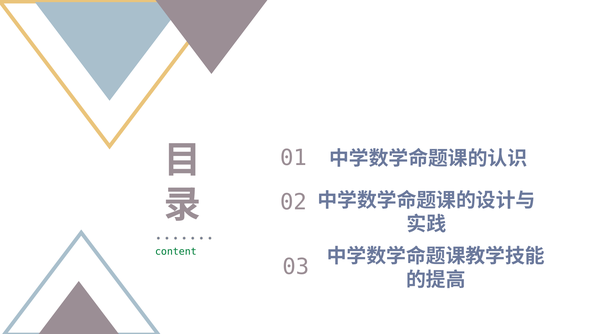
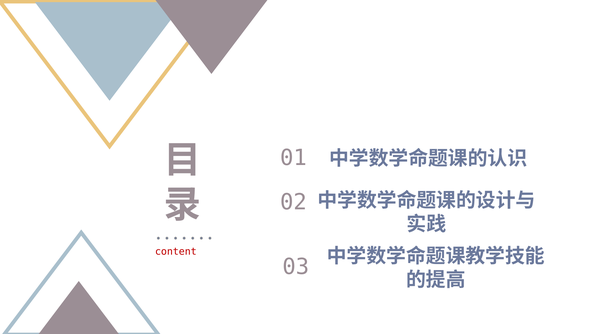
content colour: green -> red (176, 252)
